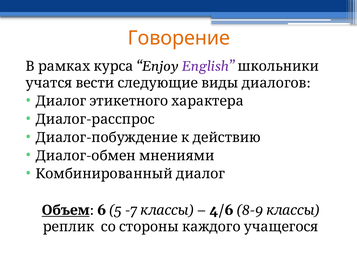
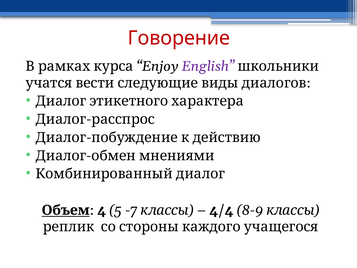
Говорение colour: orange -> red (179, 38)
6: 6 -> 4 (102, 210)
4/6: 4/6 -> 4/4 (221, 210)
